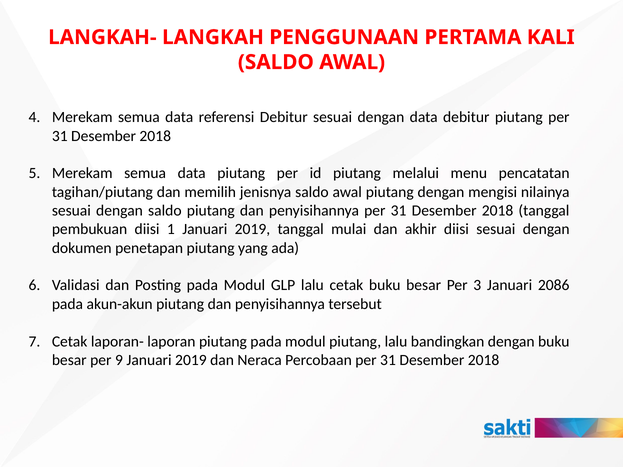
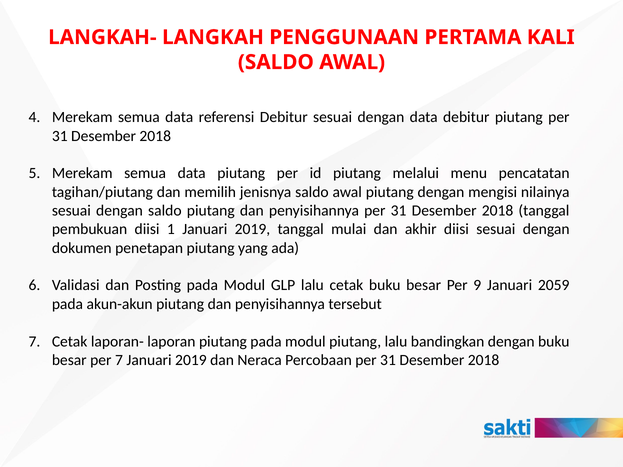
3: 3 -> 9 (477, 286)
2086: 2086 -> 2059 (554, 286)
per 9: 9 -> 7 (119, 360)
